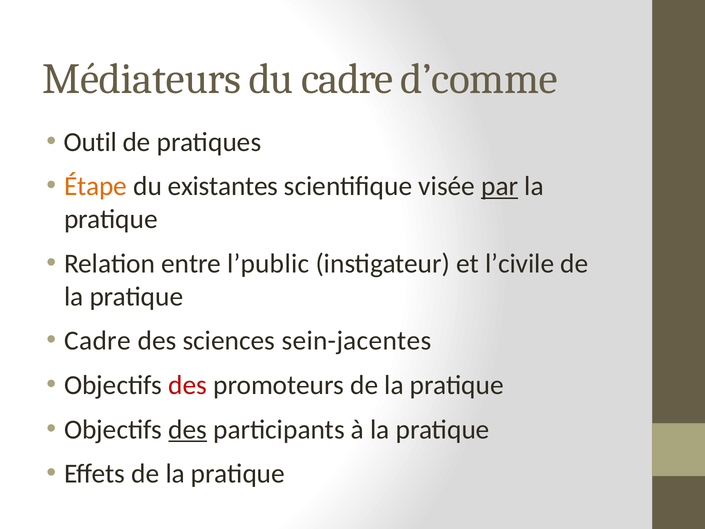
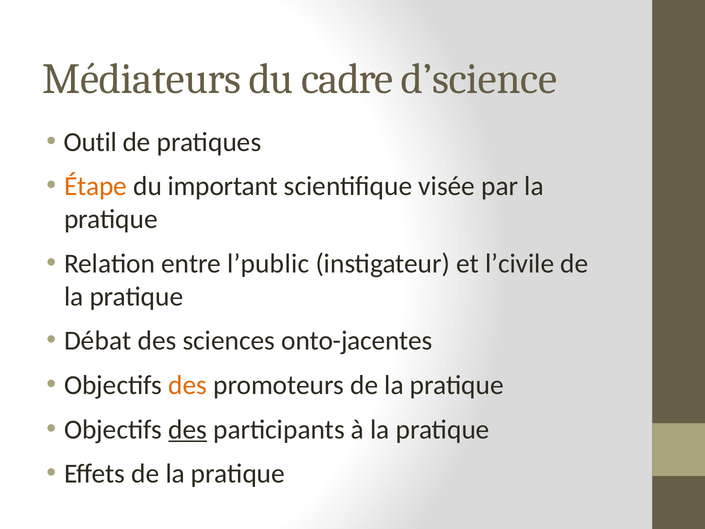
d’comme: d’comme -> d’science (479, 79)
existantes: existantes -> important (223, 186)
par underline: present -> none (500, 186)
Cadre: Cadre -> Débat (98, 341)
sein-jacentes: sein-jacentes -> onto-jacentes (357, 341)
des colour: red -> orange (188, 385)
